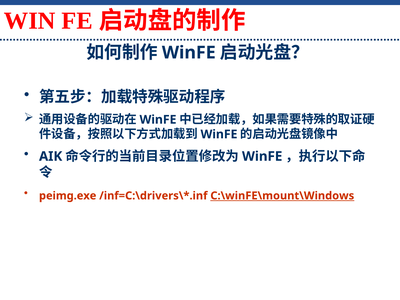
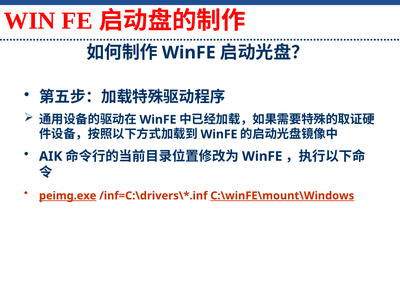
peimg.exe underline: none -> present (68, 196)
